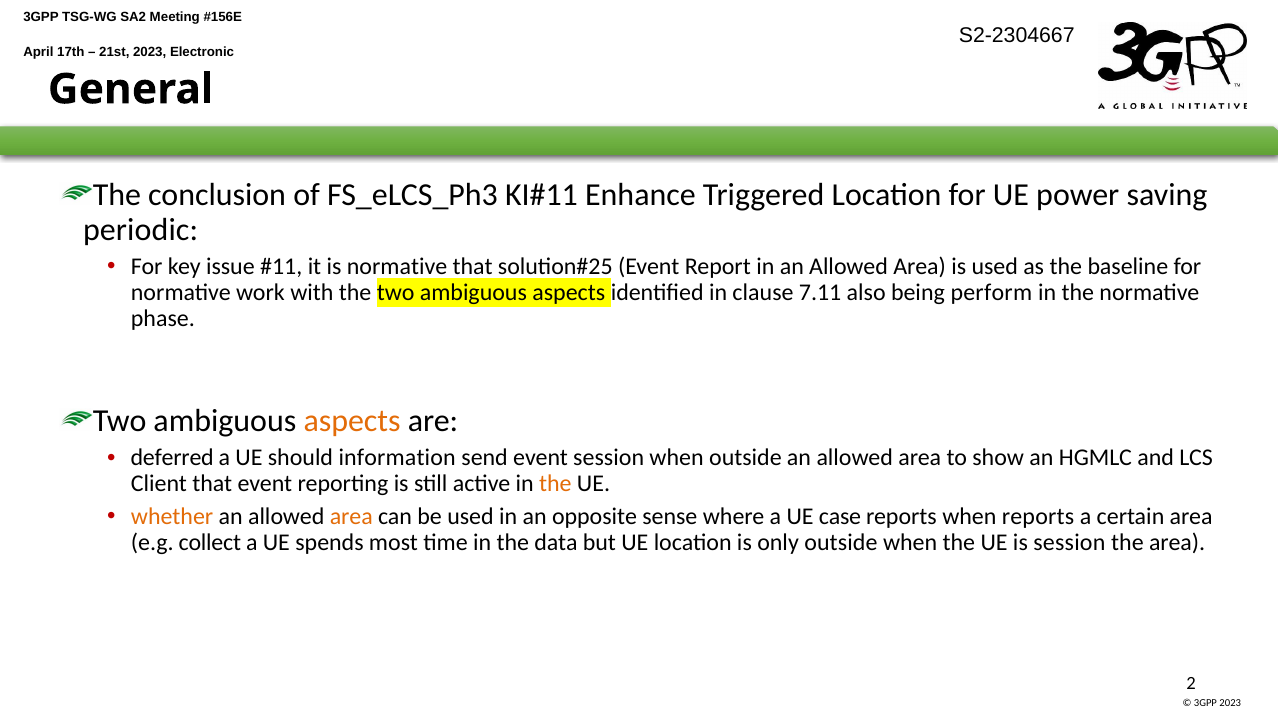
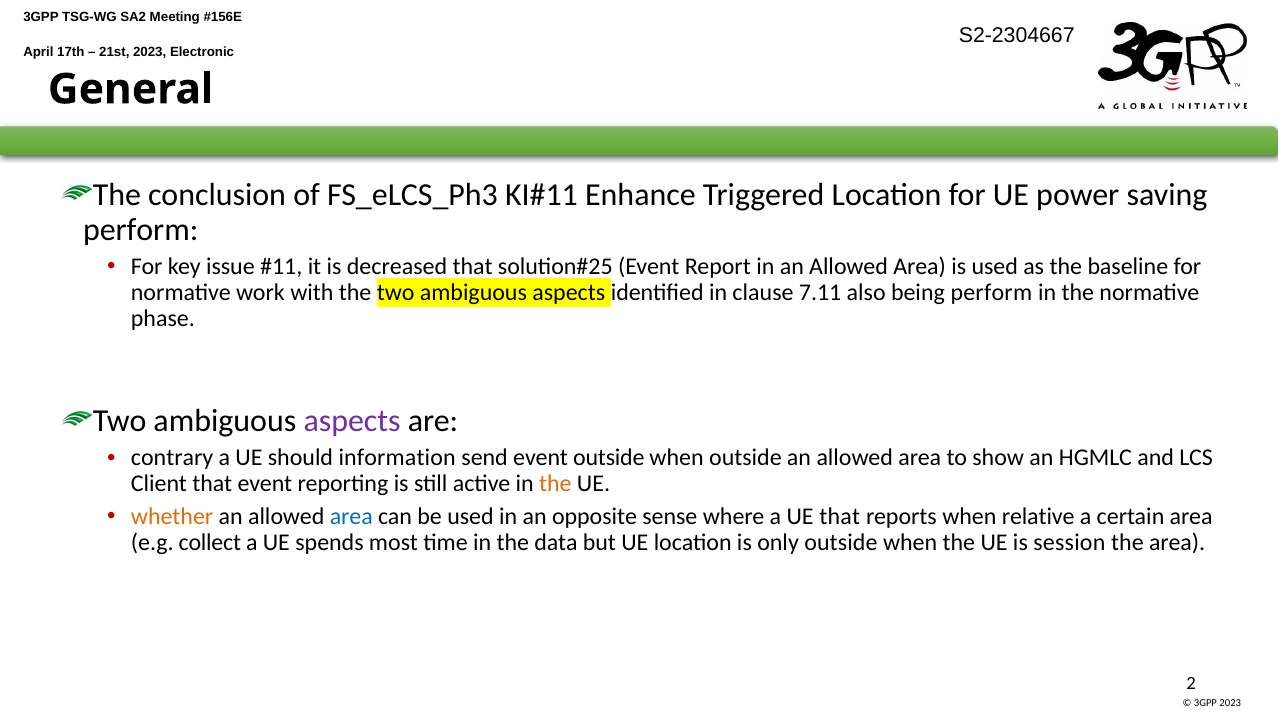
periodic: periodic -> perform (141, 230)
is normative: normative -> decreased (397, 267)
aspects colour: orange -> purple (352, 421)
deferred: deferred -> contrary (172, 458)
event session: session -> outside (609, 458)
area colour: orange -> blue (351, 516)
UE case: case -> that (840, 516)
when reports: reports -> relative (1038, 516)
